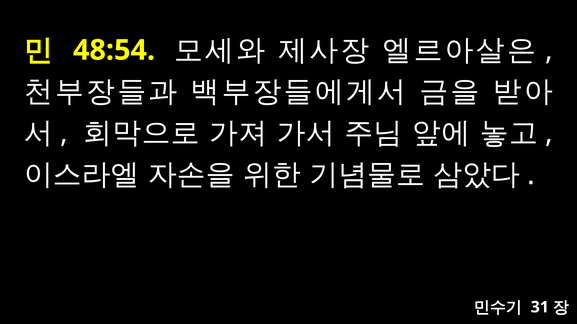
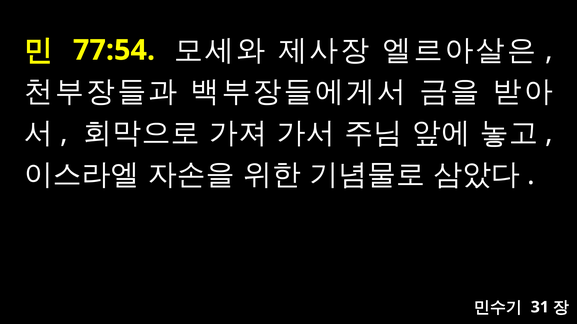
48:54: 48:54 -> 77:54 (114, 50)
